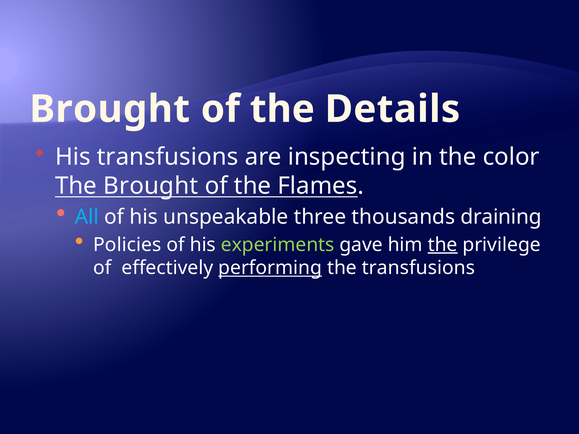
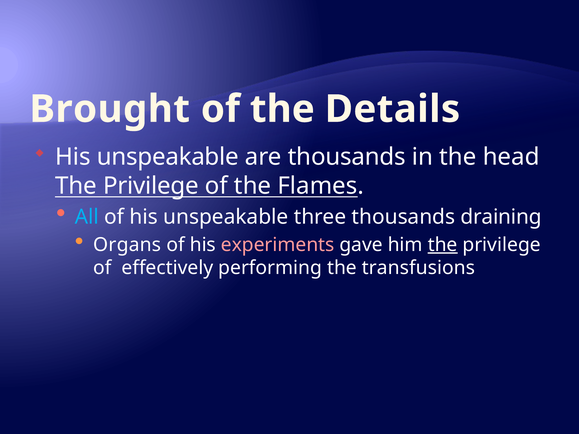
transfusions: transfusions -> unspeakable (168, 157)
are inspecting: inspecting -> thousands (347, 157)
color: color -> head (511, 157)
Brought: Brought -> Privilege (151, 186)
Policies: Policies -> Organs (127, 245)
experiments colour: light green -> pink (278, 245)
performing underline: present -> none (270, 268)
